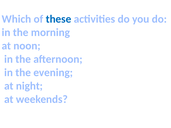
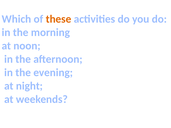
these colour: blue -> orange (59, 19)
